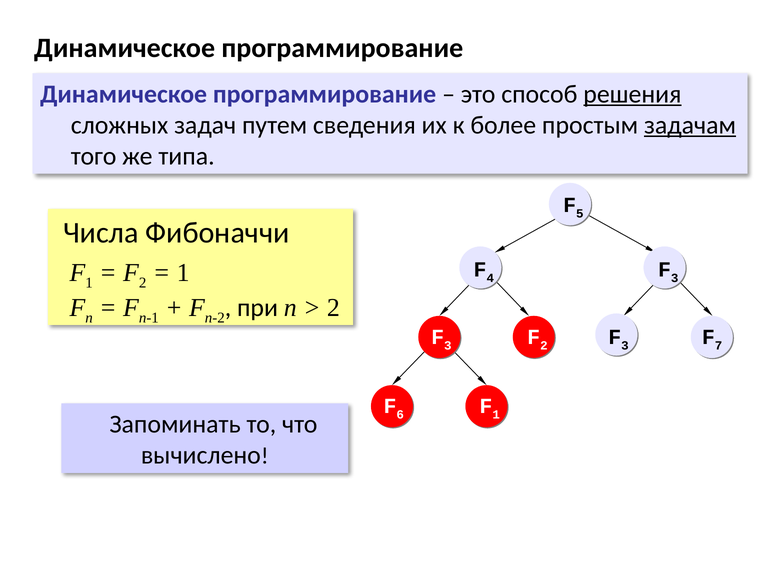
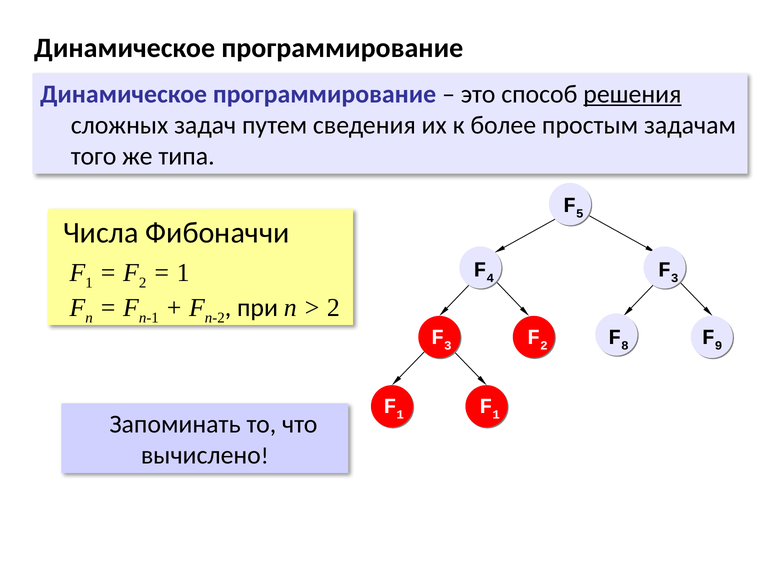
задачам underline: present -> none (690, 125)
3: 3 -> 8 (625, 346)
7: 7 -> 9 (719, 346)
6: 6 -> 1 (400, 415)
